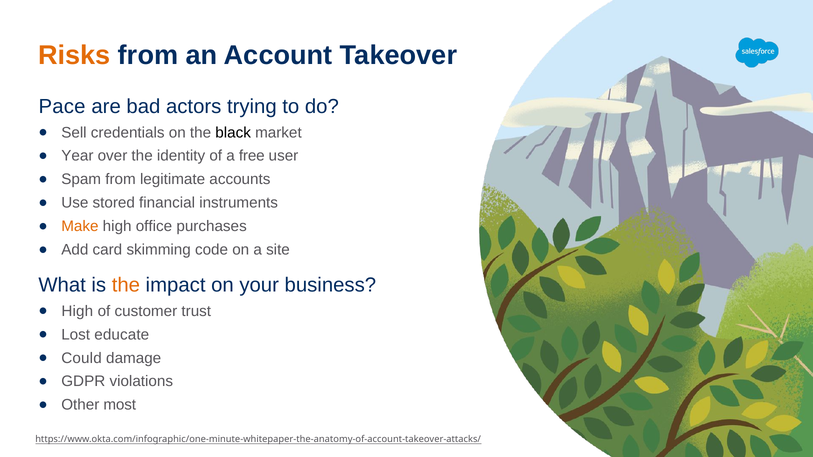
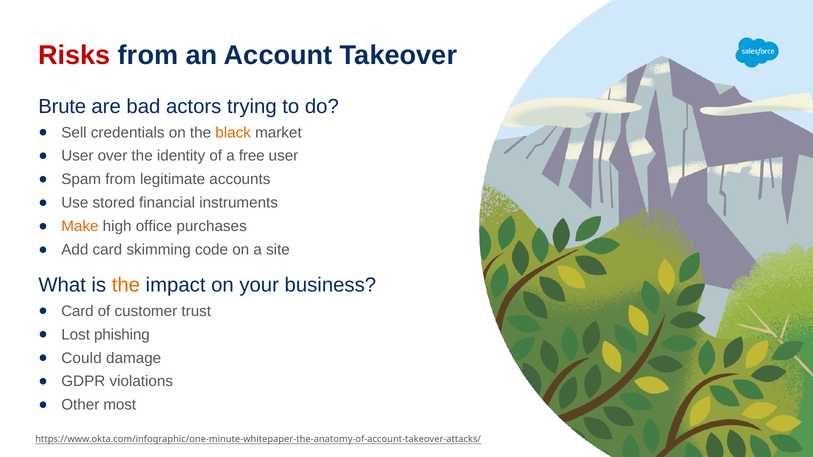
Risks colour: orange -> red (74, 55)
Pace: Pace -> Brute (62, 106)
black colour: black -> orange (233, 133)
Year: Year -> User (77, 156)
High: High -> Card (77, 311)
educate: educate -> phishing (122, 335)
